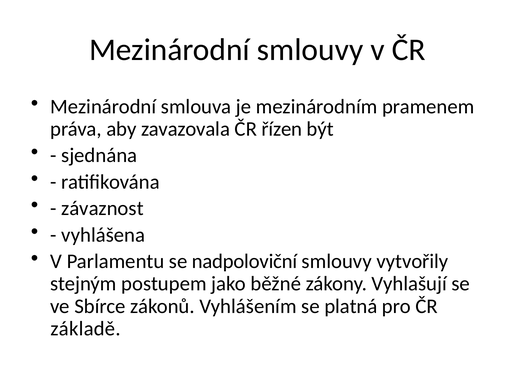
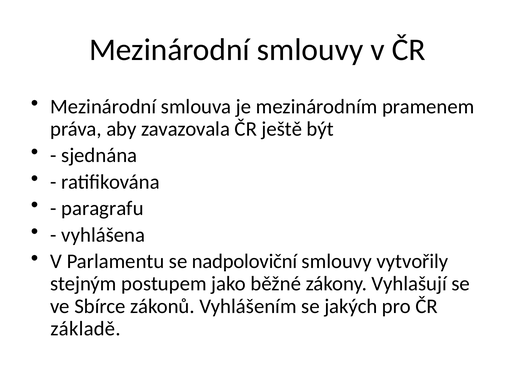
řízen: řízen -> ještě (282, 129)
závaznost: závaznost -> paragrafu (102, 209)
platná: platná -> jakých (351, 306)
